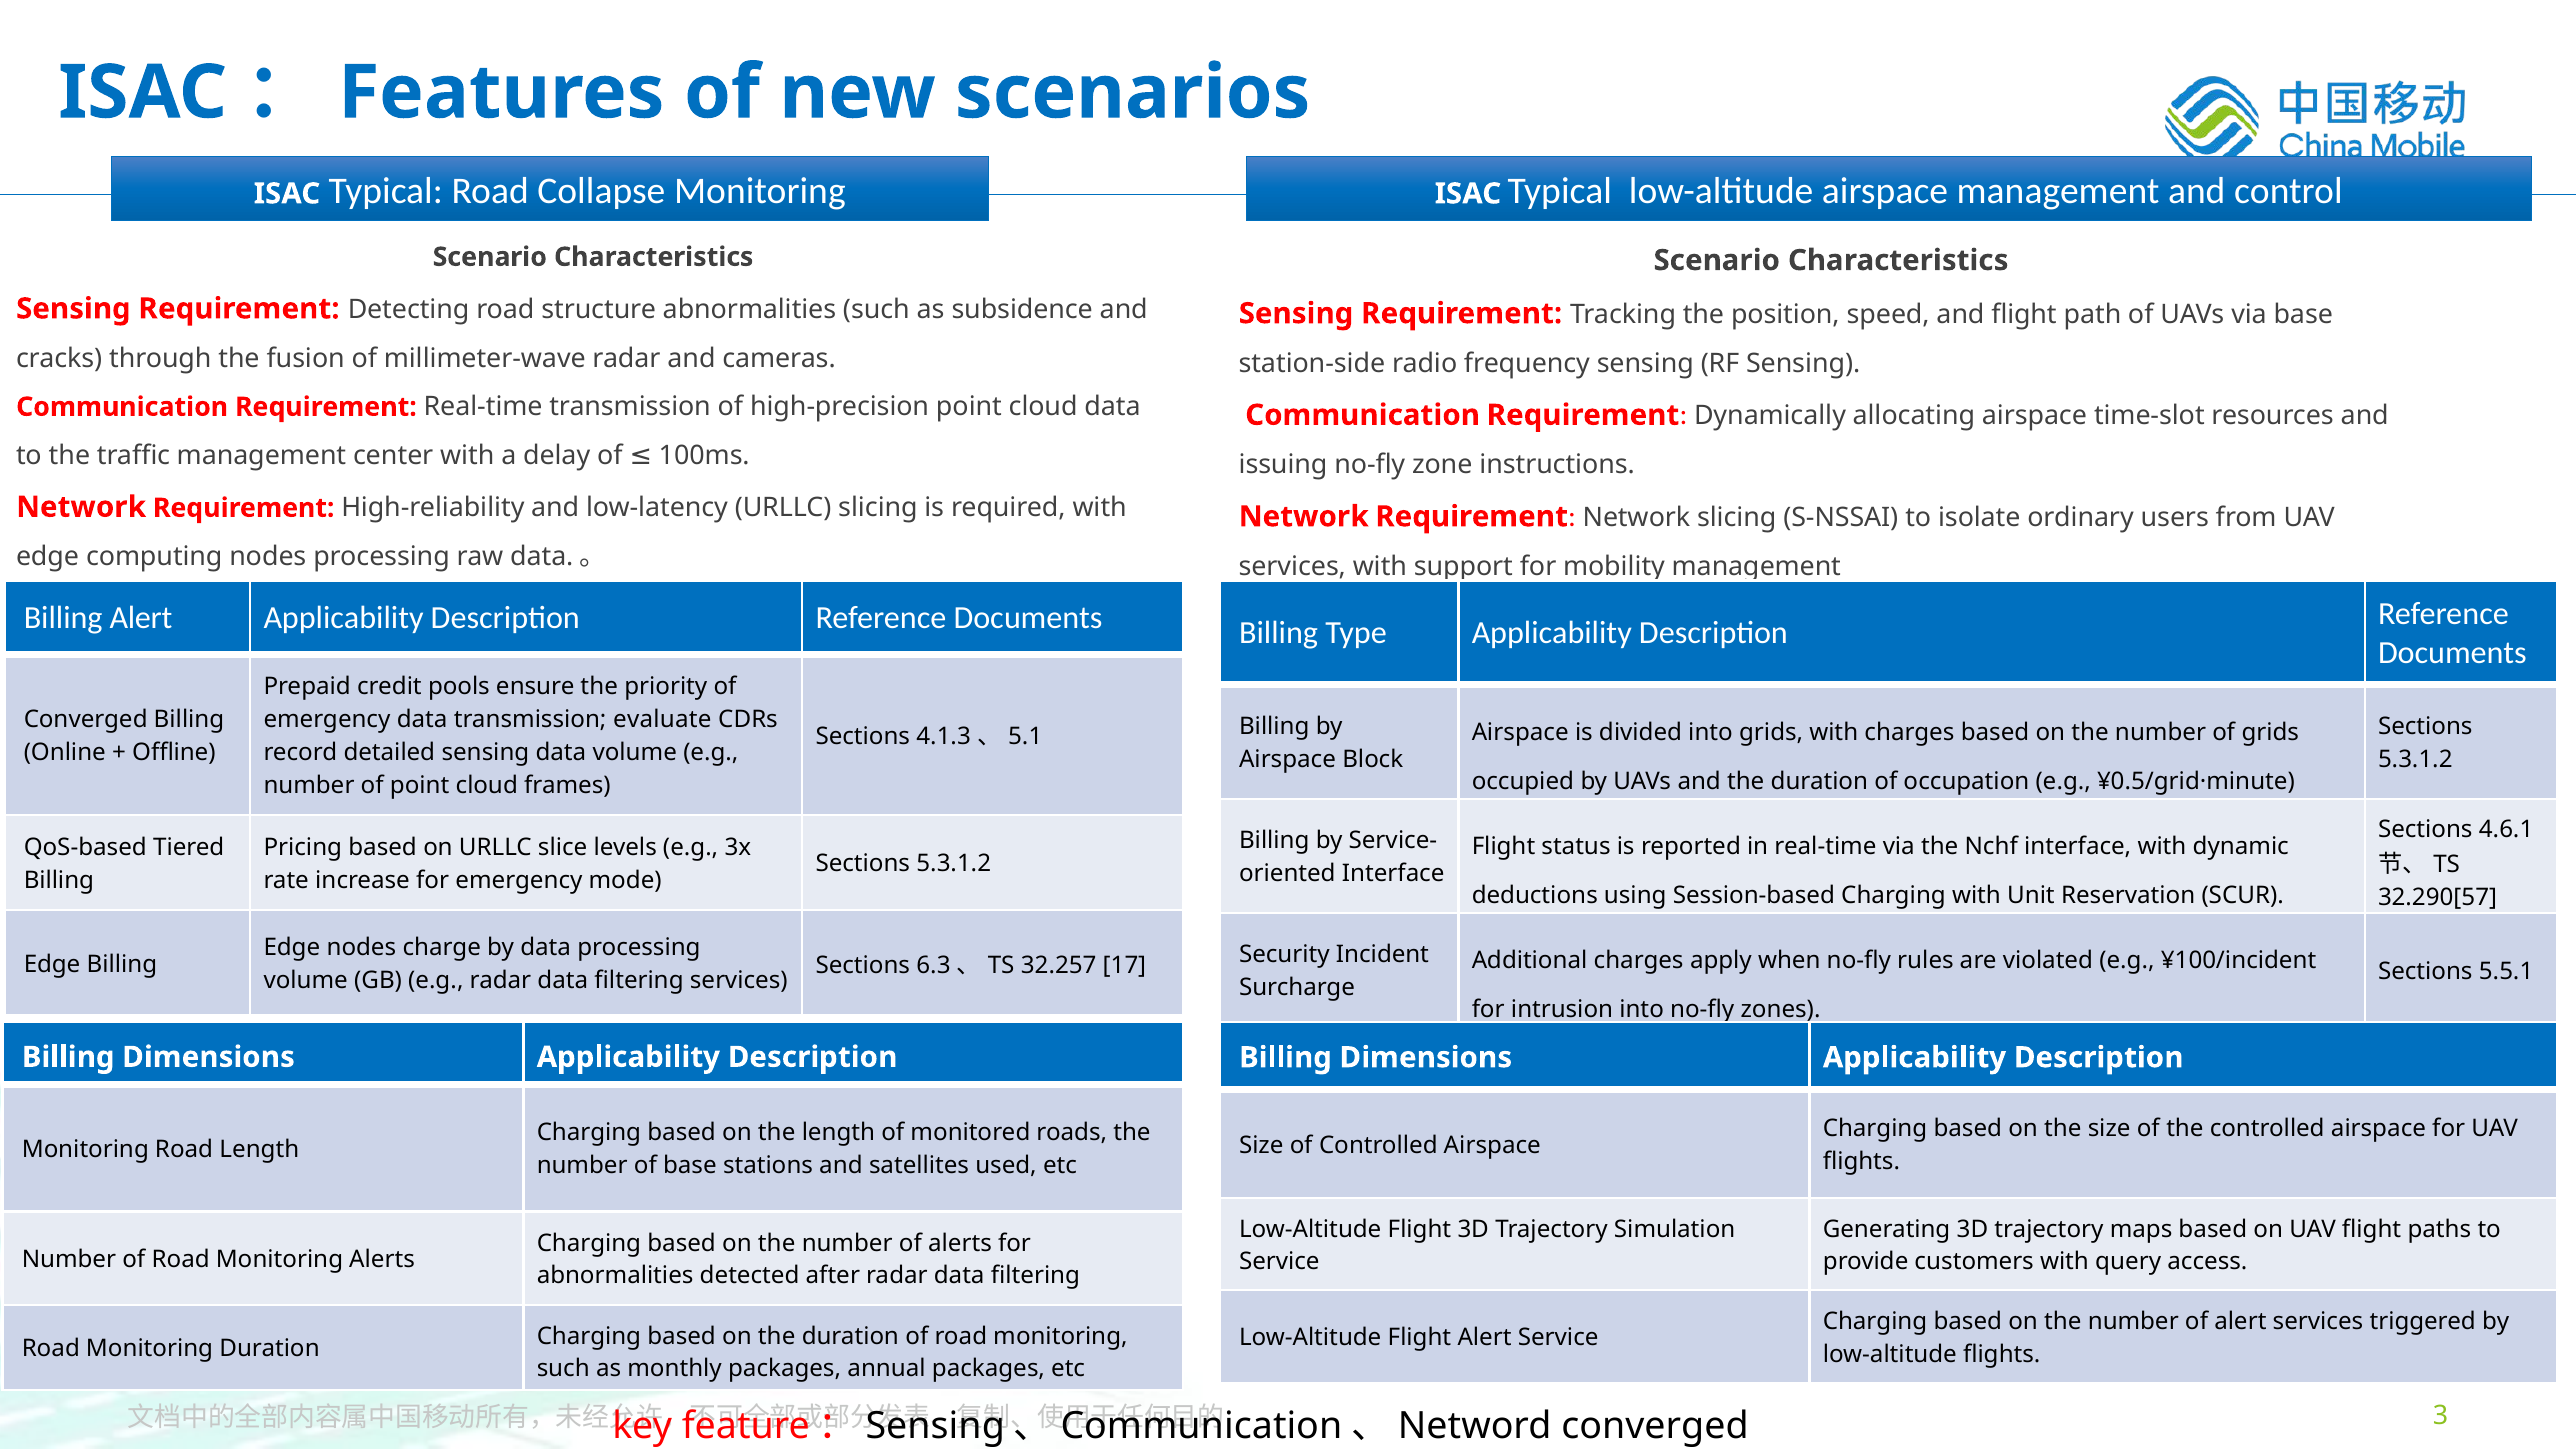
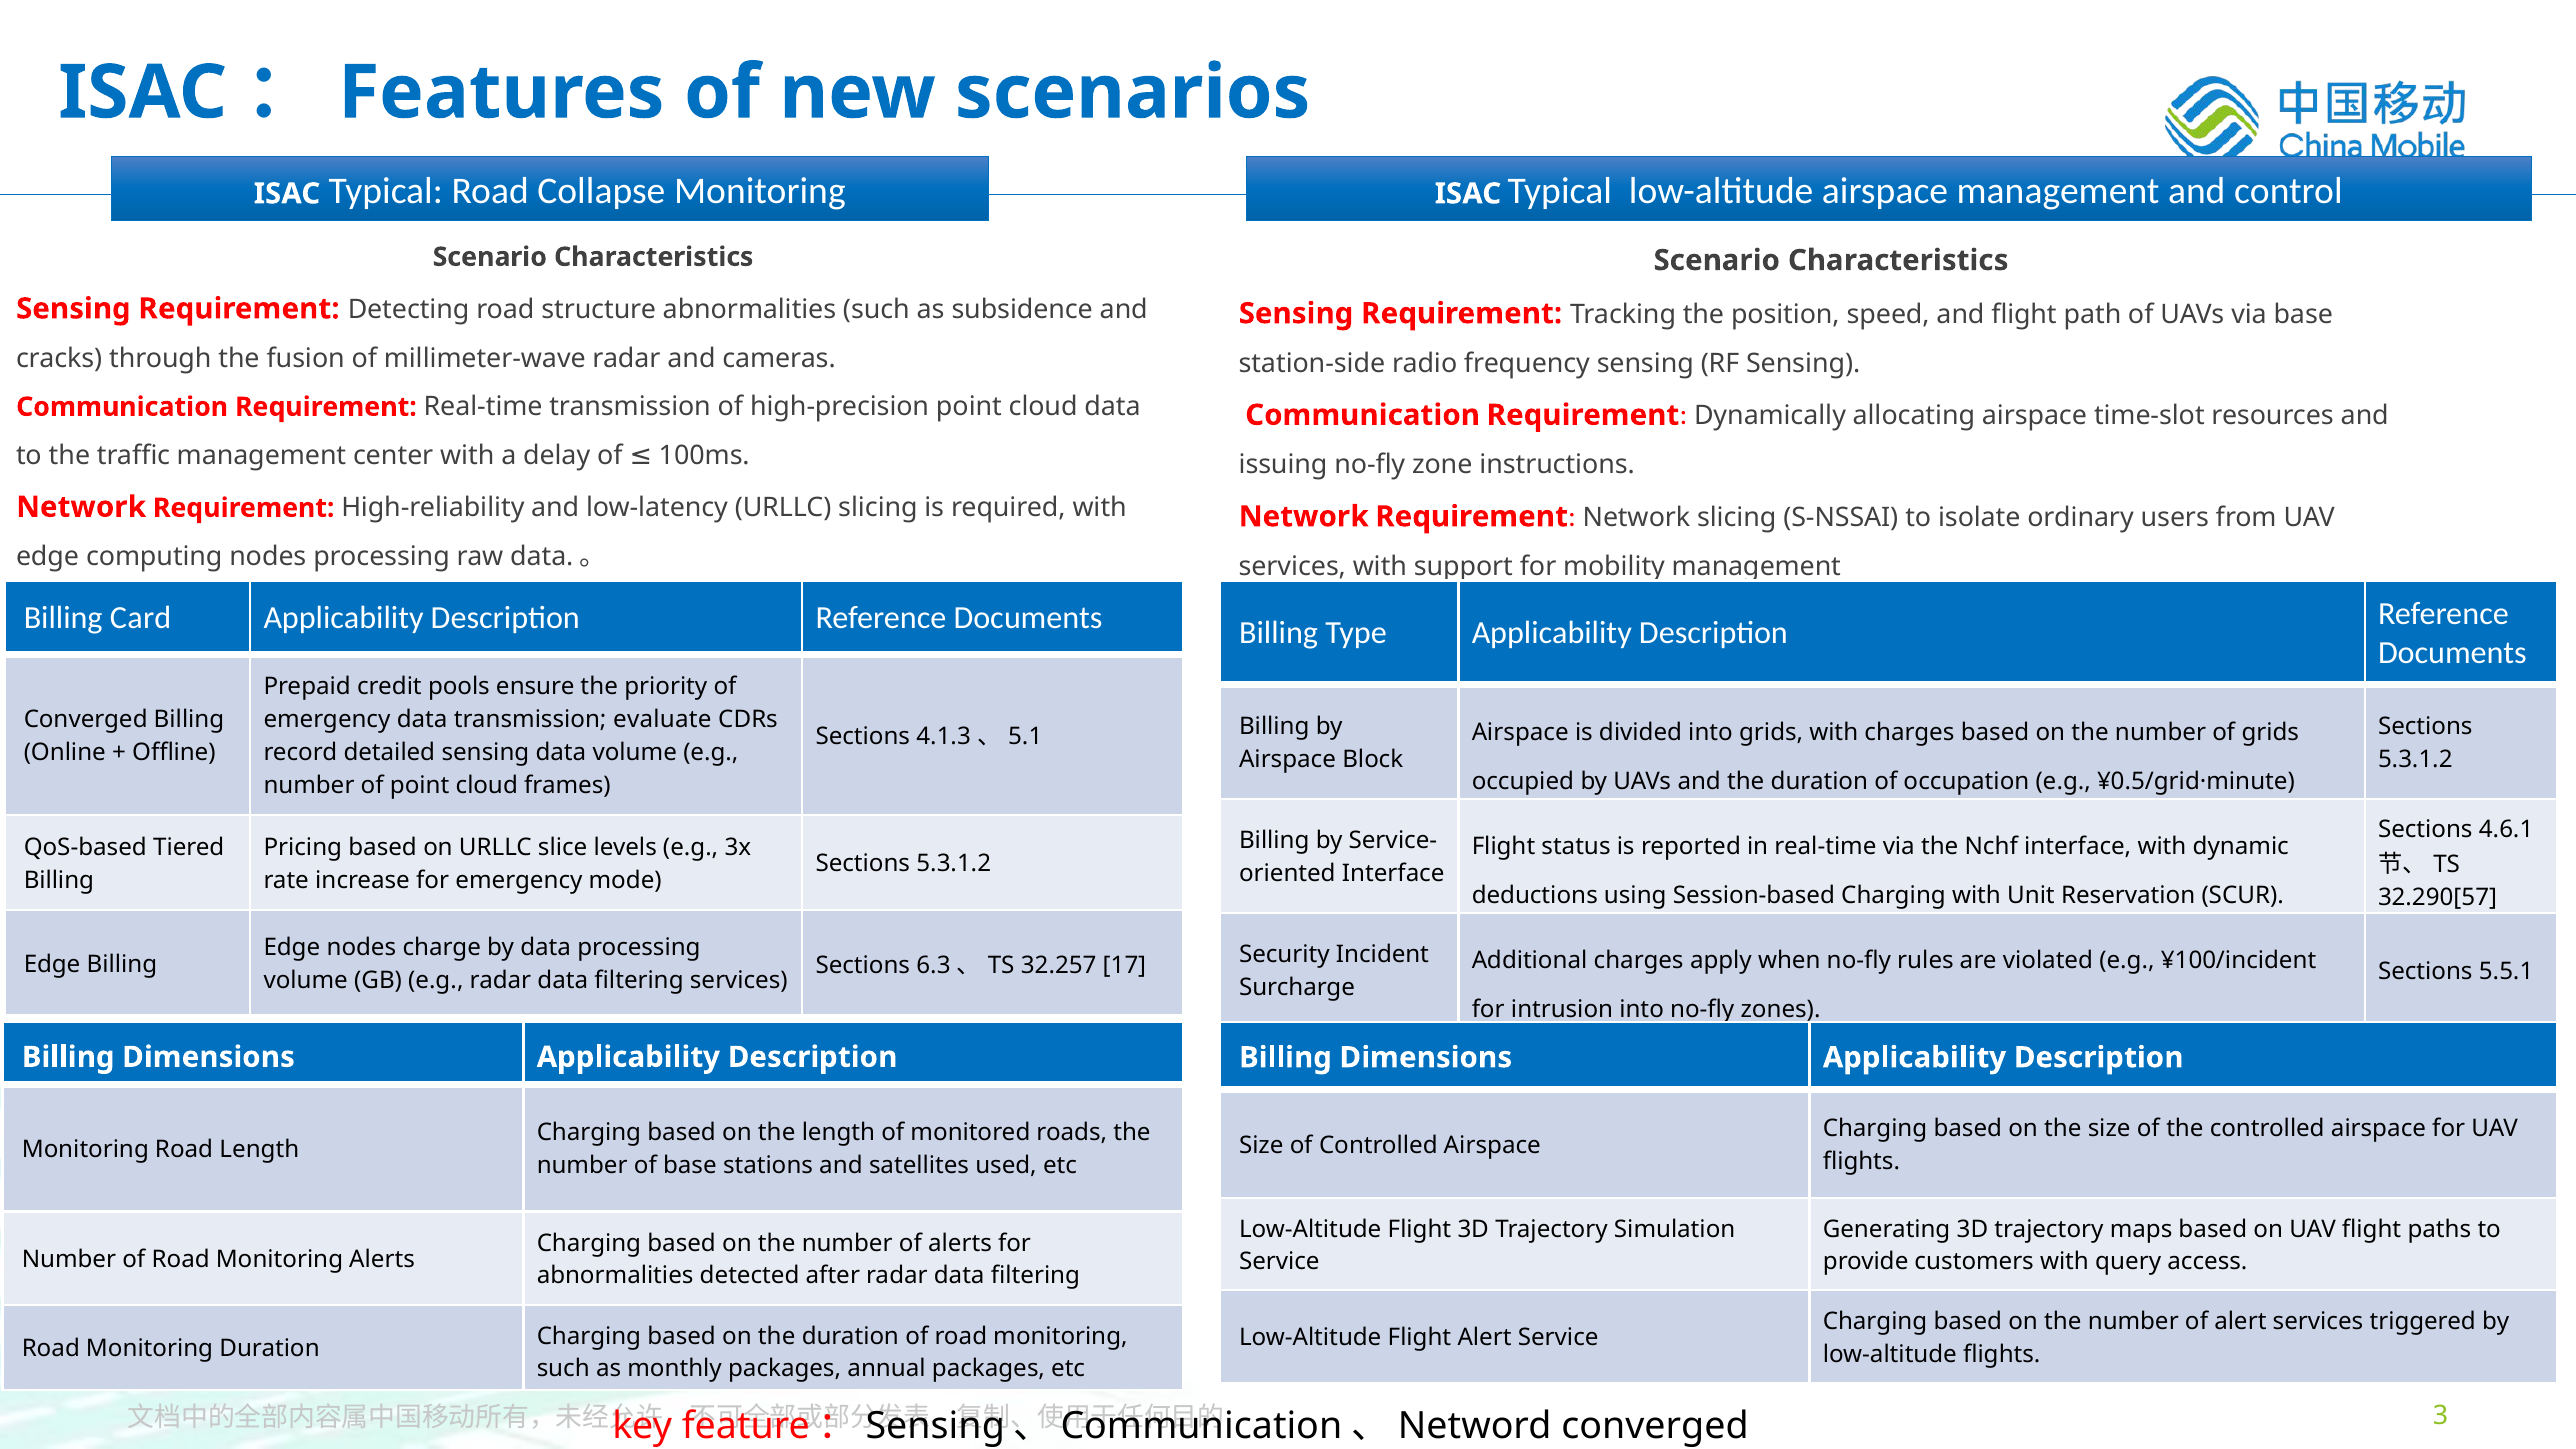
Billing Alert: Alert -> Card (141, 618)
